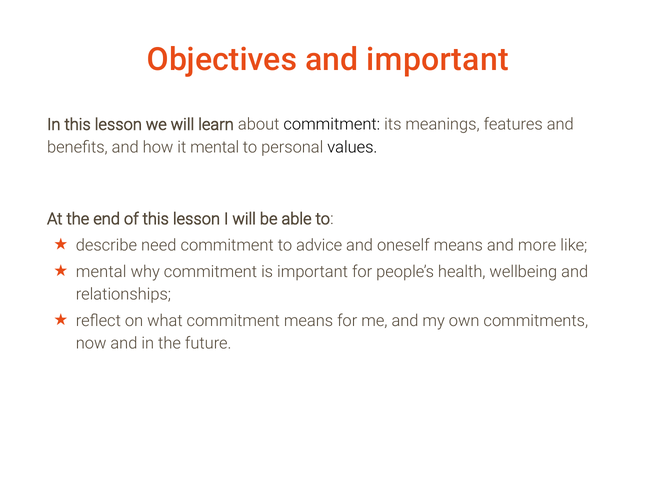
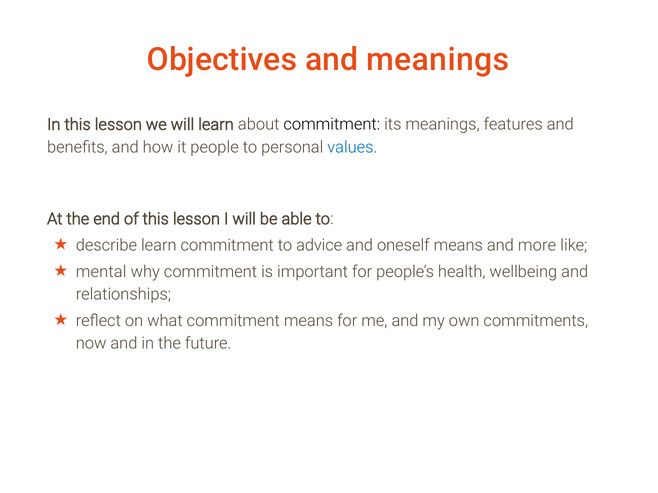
and important: important -> meanings (438, 60)
it mental: mental -> people (215, 147)
values colour: black -> blue (352, 147)
describe need: need -> learn (159, 246)
